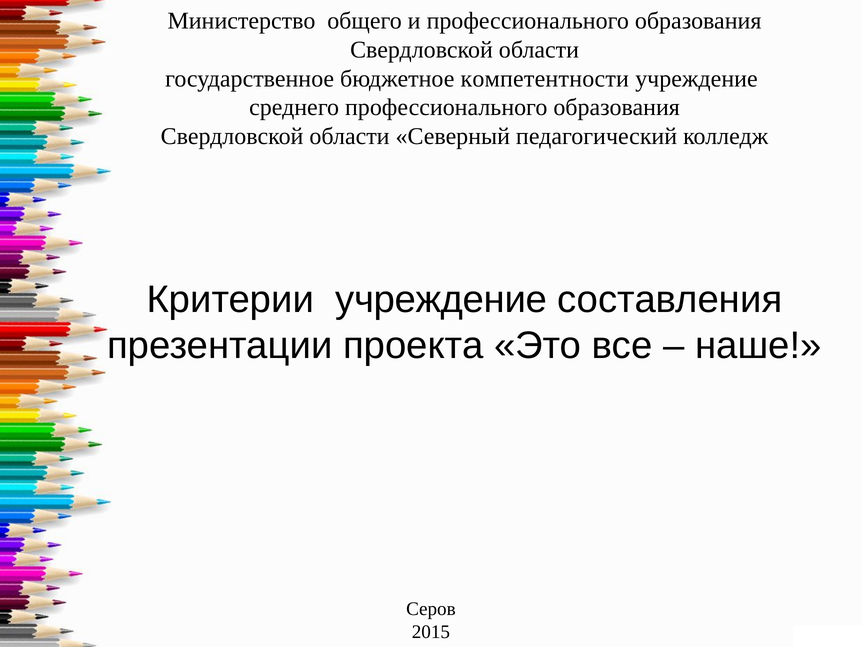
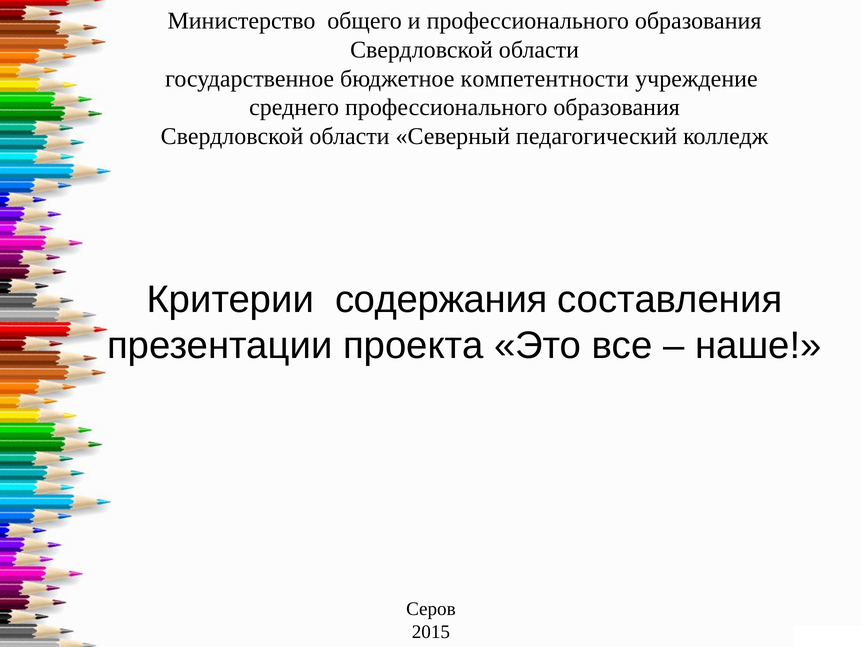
Критерии учреждение: учреждение -> содержания (441, 299)
